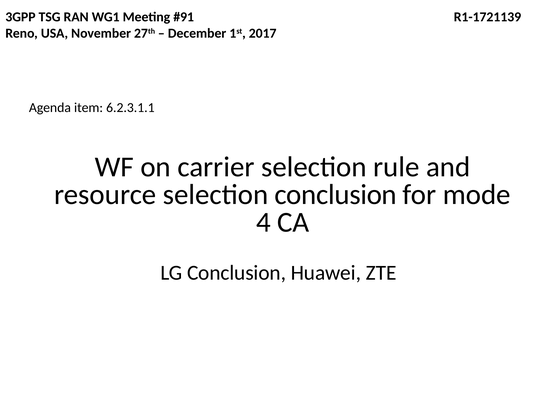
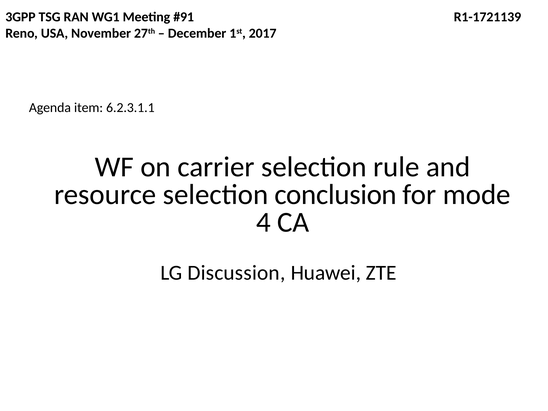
LG Conclusion: Conclusion -> Discussion (236, 273)
